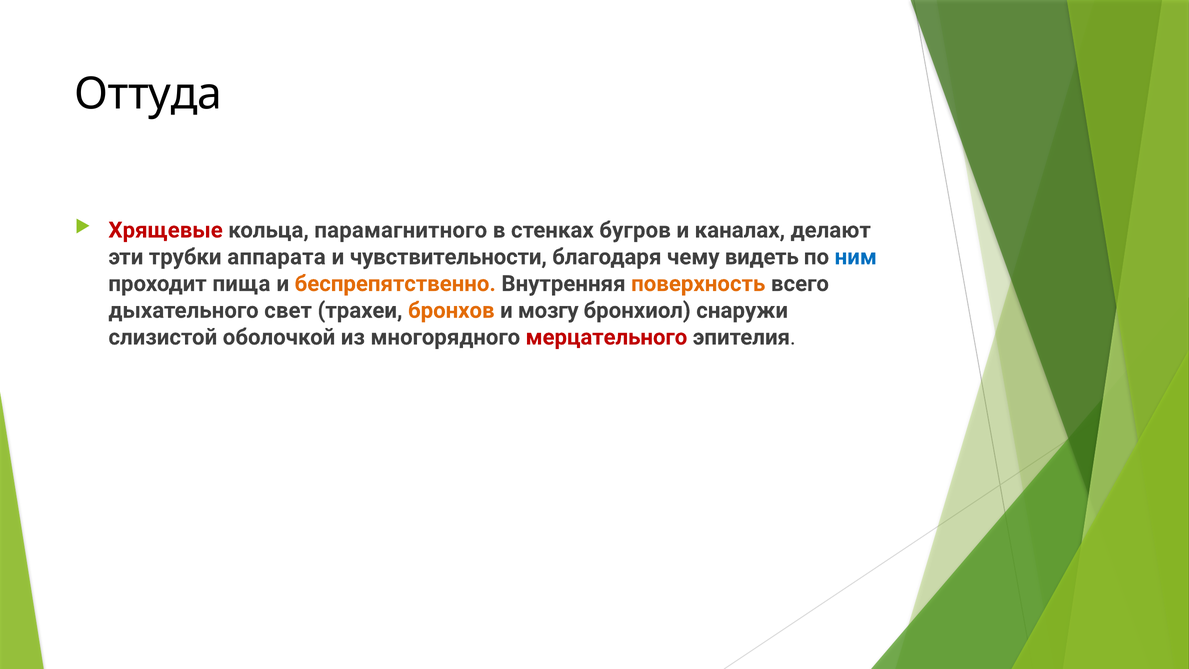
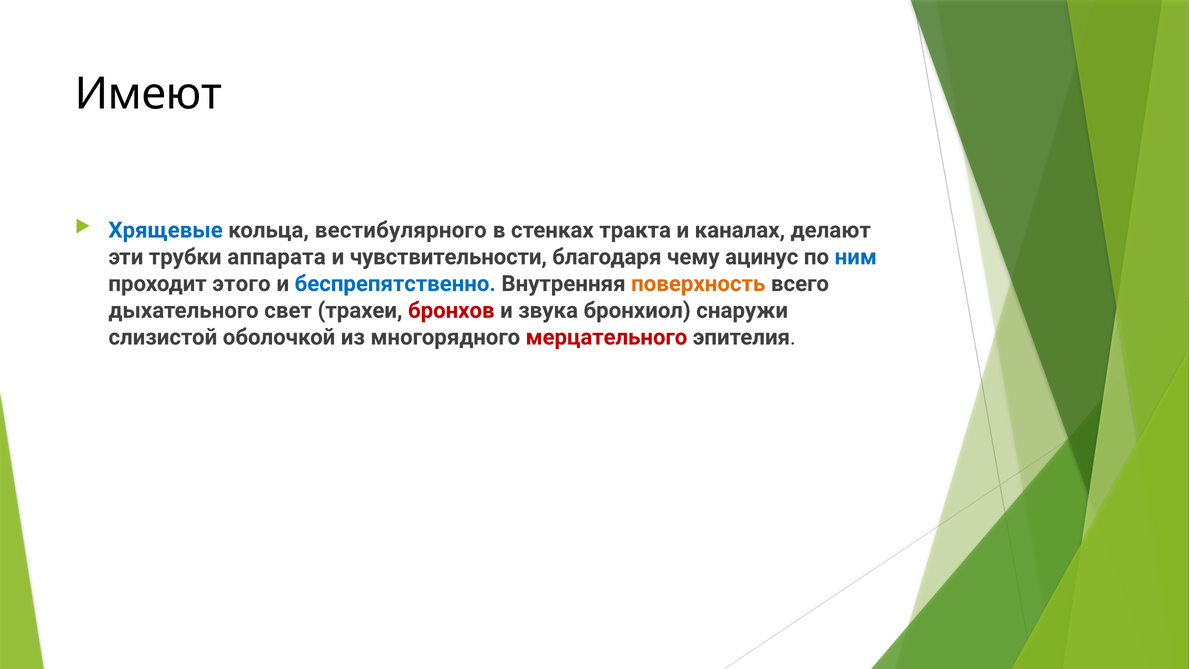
Оттуда: Оттуда -> Имеют (148, 94)
Хрящевые colour: red -> blue (166, 230)
парамагнитного: парамагнитного -> вестибулярного (401, 230)
бугров: бугров -> тракта (635, 230)
видеть: видеть -> ацинус (762, 257)
пища: пища -> этого (241, 284)
беспрепятственно colour: orange -> blue (395, 284)
бронхов colour: orange -> red (451, 310)
мозгу: мозгу -> звука (548, 310)
